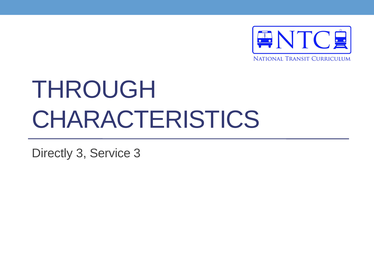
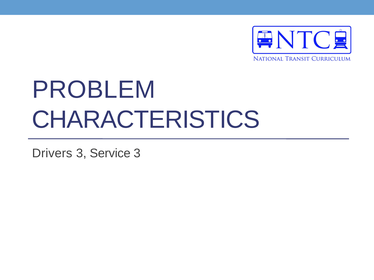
THROUGH: THROUGH -> PROBLEM (94, 90)
Directly: Directly -> Drivers (52, 154)
